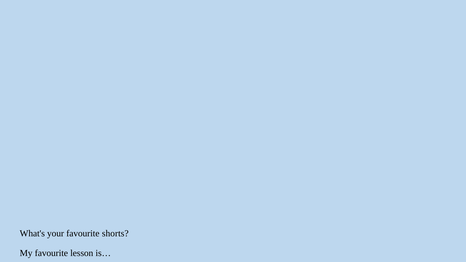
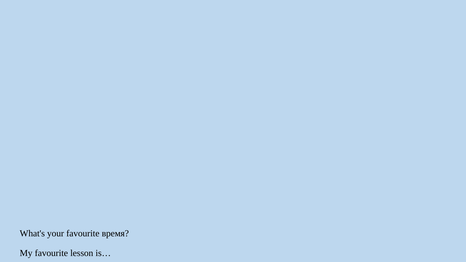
shorts: shorts -> время (115, 233)
